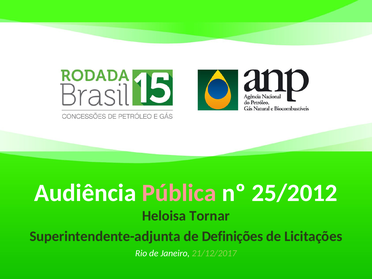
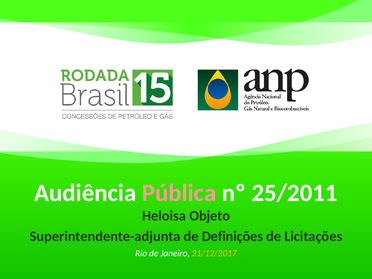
25/2012: 25/2012 -> 25/2011 (294, 193)
Tornar: Tornar -> Objeto (210, 216)
21/12/2017 colour: light green -> yellow (214, 253)
